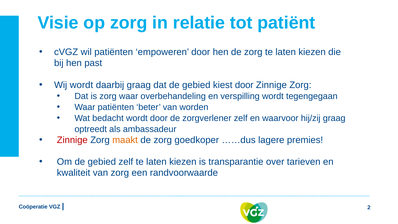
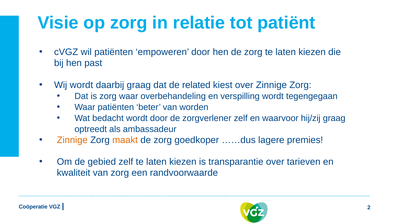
dat de gebied: gebied -> related (196, 85)
kiest door: door -> over (244, 85)
Zinnige colour: red -> orange (72, 140)
